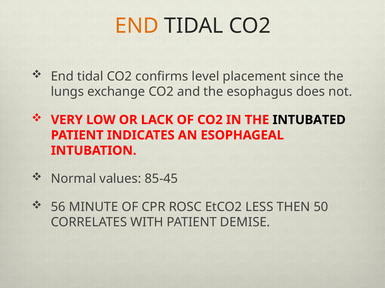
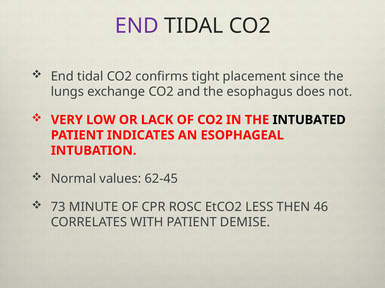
END colour: orange -> purple (137, 26)
level: level -> tight (206, 77)
85-45: 85-45 -> 62-45 (161, 179)
56: 56 -> 73 (58, 207)
50: 50 -> 46 (321, 207)
